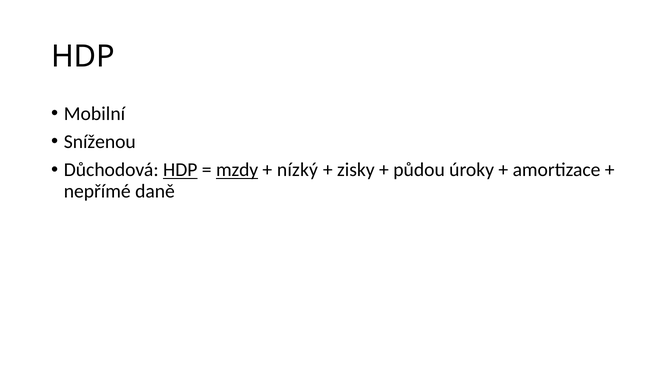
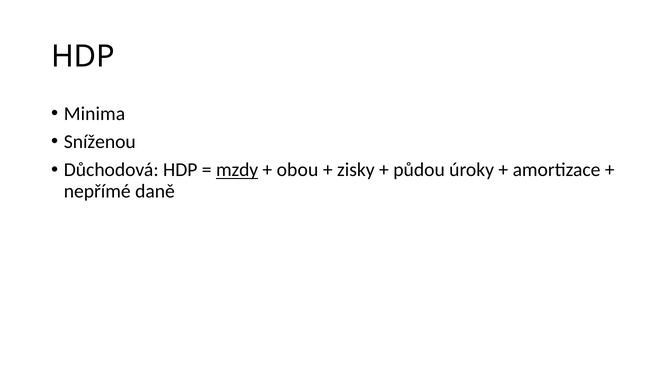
Mobilní: Mobilní -> Minima (95, 114)
HDP underline: present -> none (180, 170)
nízký: nízký -> obou (297, 170)
